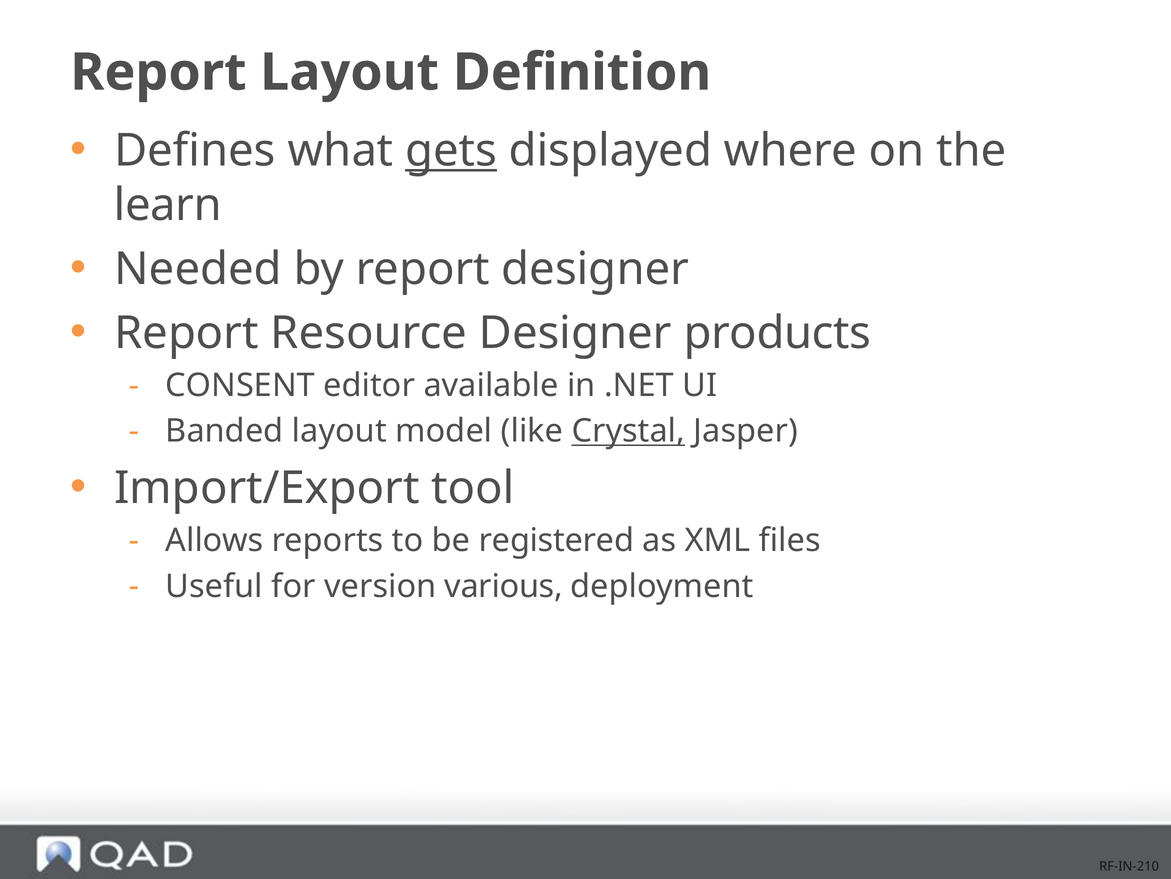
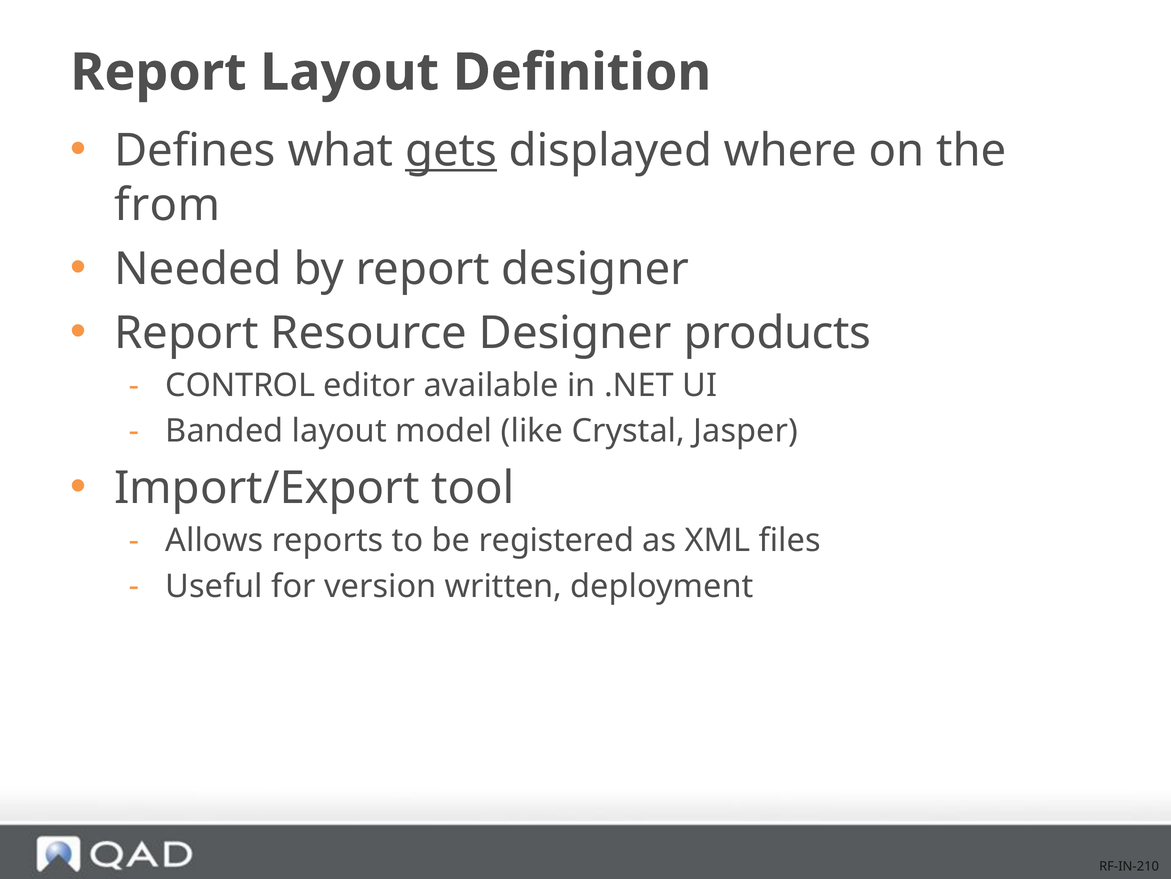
learn: learn -> from (167, 205)
CONSENT: CONSENT -> CONTROL (240, 385)
Crystal underline: present -> none (628, 431)
various: various -> written (503, 586)
